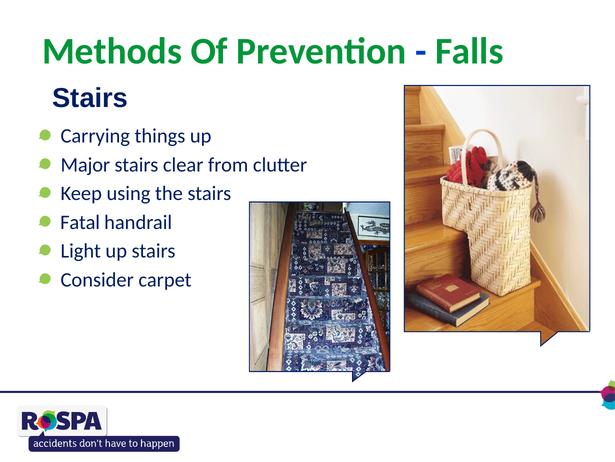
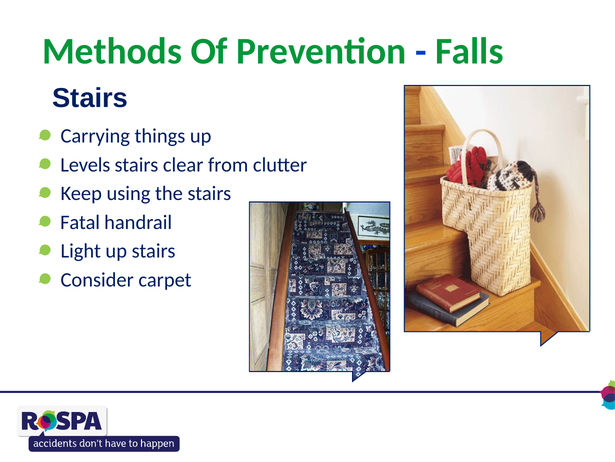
Major: Major -> Levels (85, 165)
